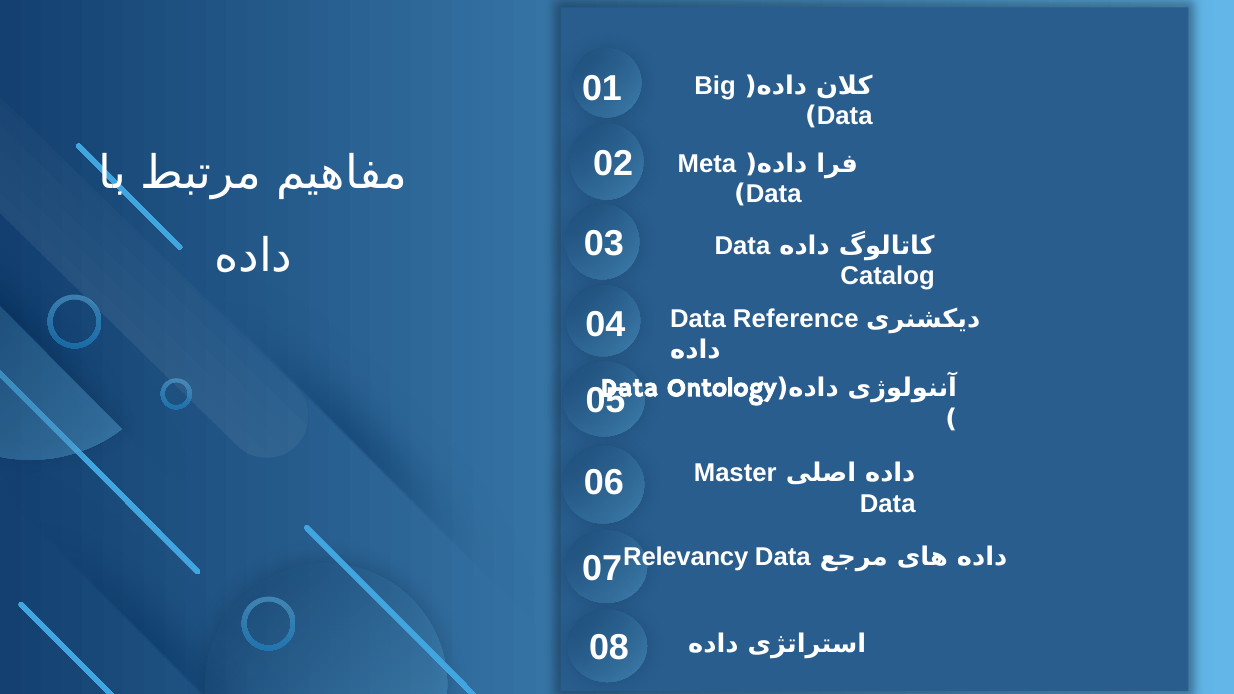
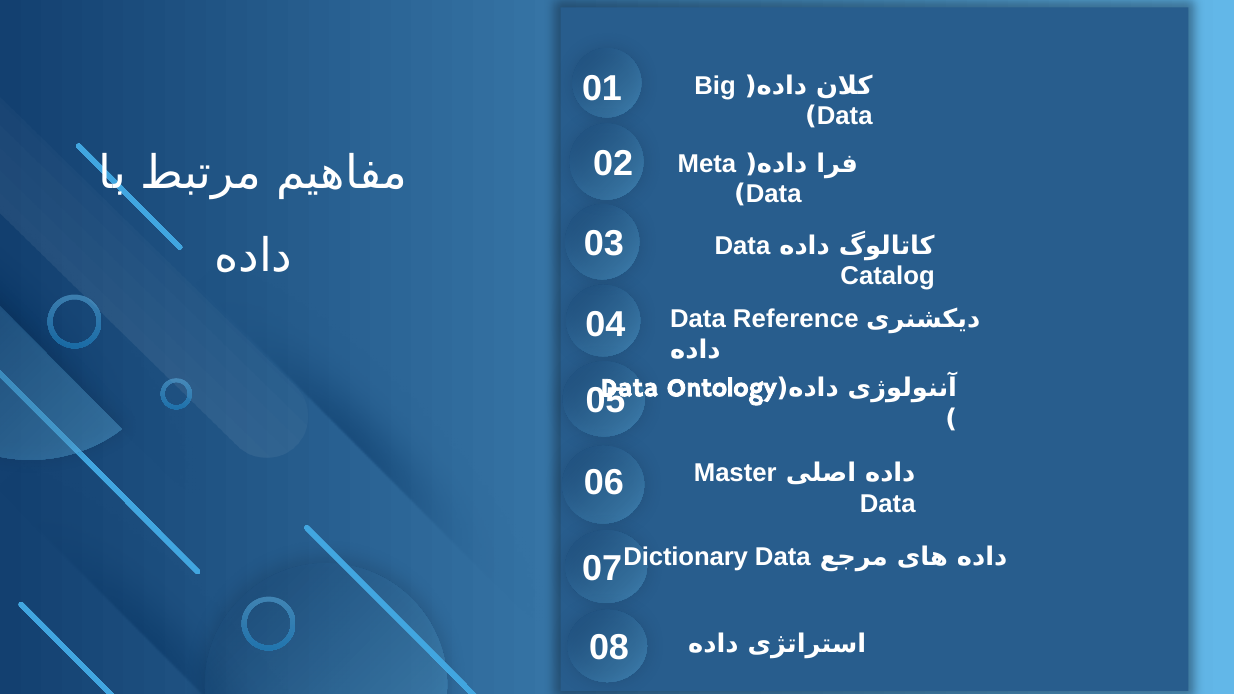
Relevancy: Relevancy -> Dictionary (686, 558)
